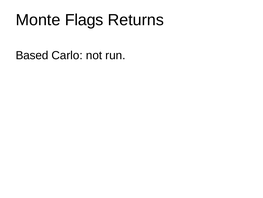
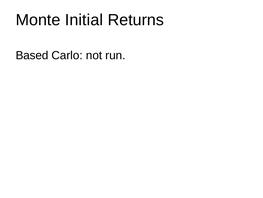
Flags: Flags -> Initial (84, 20)
